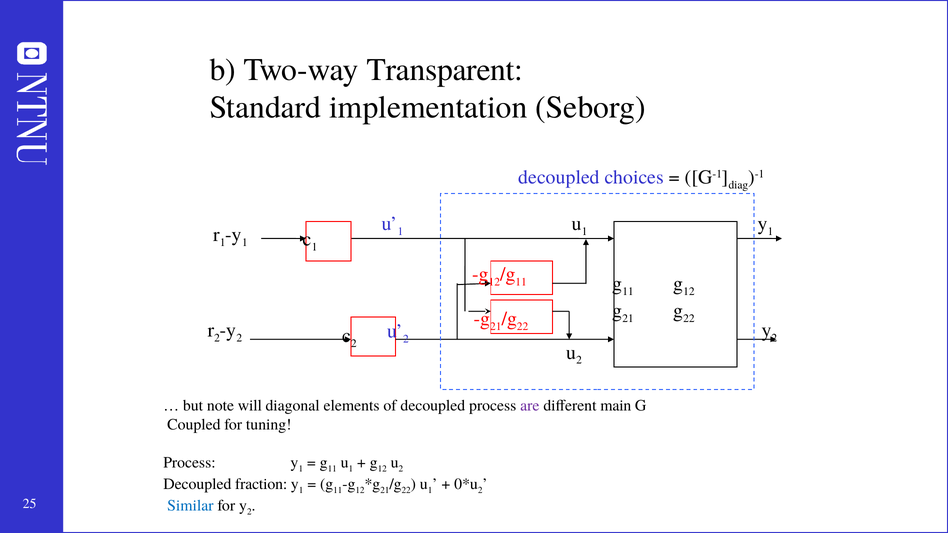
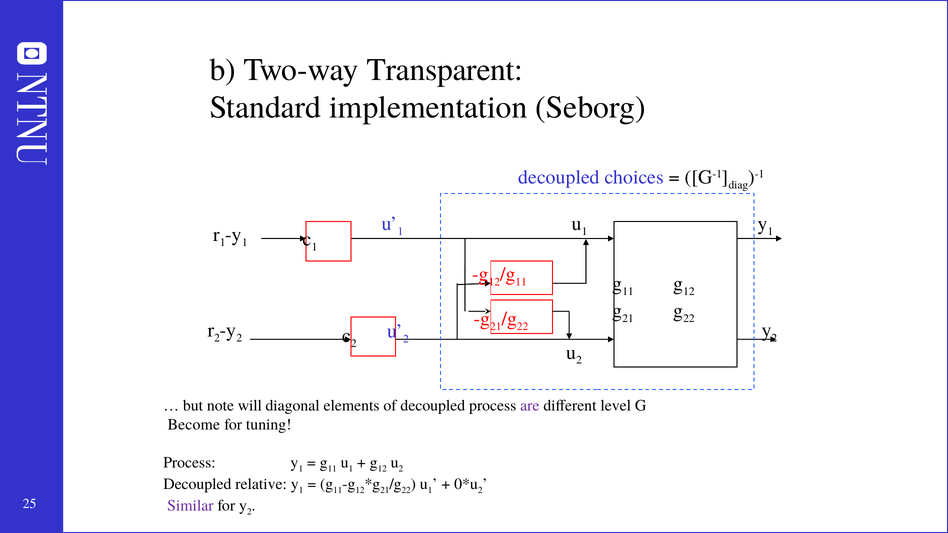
main: main -> level (616, 406)
Coupled: Coupled -> Become (194, 425)
fraction: fraction -> relative (261, 484)
Similar colour: blue -> purple (190, 506)
